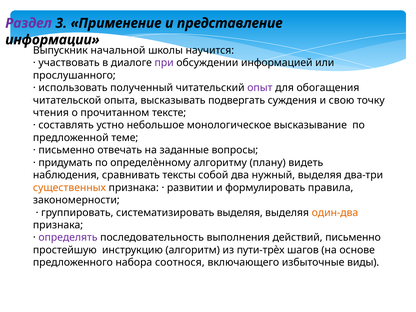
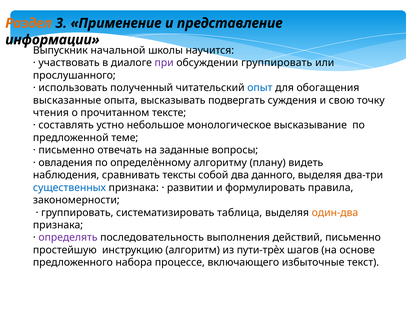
Раздел colour: purple -> orange (29, 23)
обсуждении информацией: информацией -> группировать (277, 63)
опыт colour: purple -> blue (260, 88)
читательской: читательской -> высказанные (67, 100)
придумать: придумать -> овладения (65, 163)
нужный: нужный -> данного (273, 175)
существенных colour: orange -> blue (69, 188)
систематизировать выделяя: выделяя -> таблица (240, 213)
соотнося: соотнося -> процессе (180, 262)
виды: виды -> текст (363, 262)
